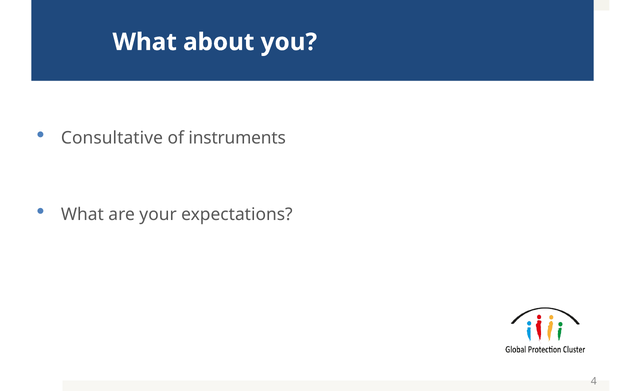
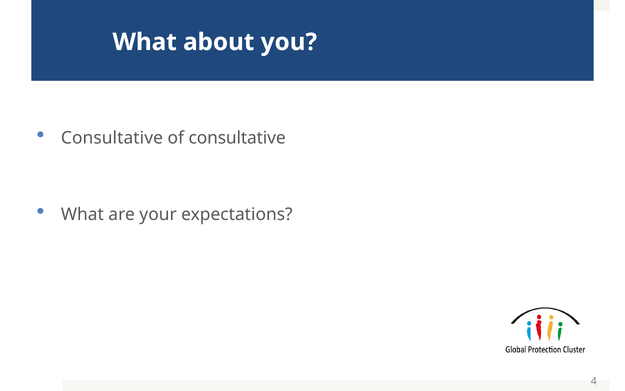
of instruments: instruments -> consultative (237, 138)
